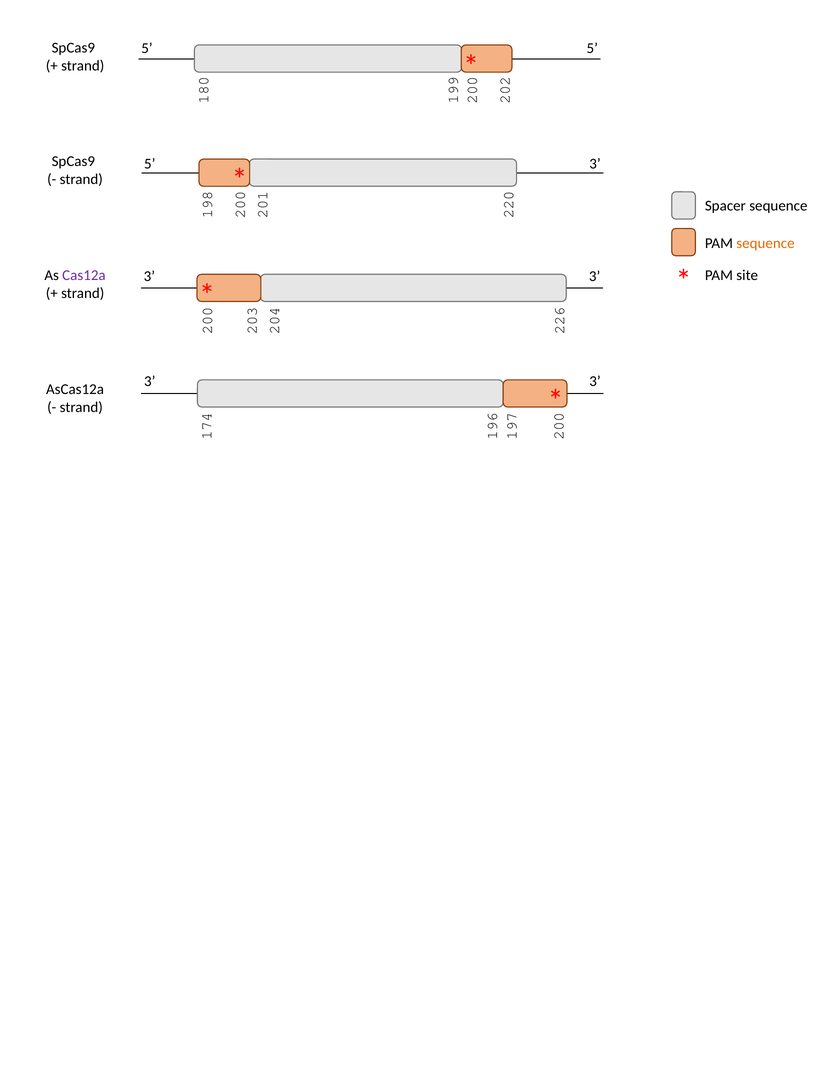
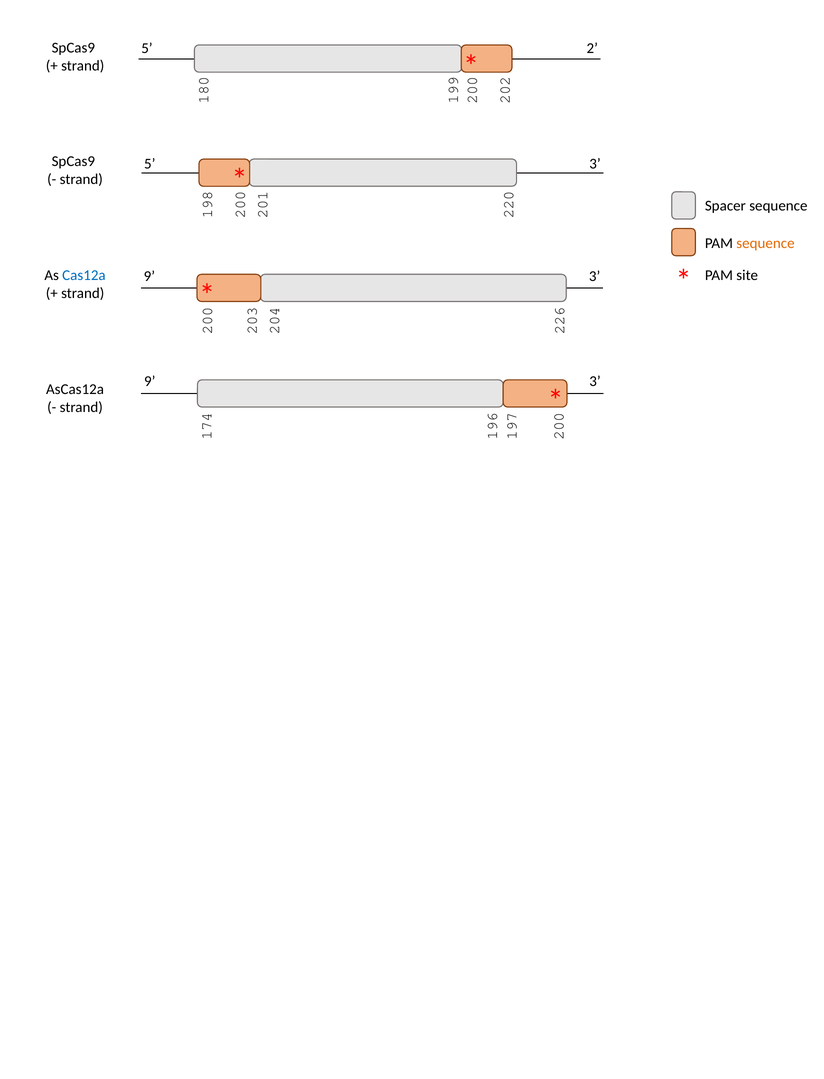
5: 5 -> 2 (592, 48)
Cas12a colour: purple -> blue (84, 275)
3: 3 -> 9 (149, 276)
3: 3 -> 9 (150, 381)
